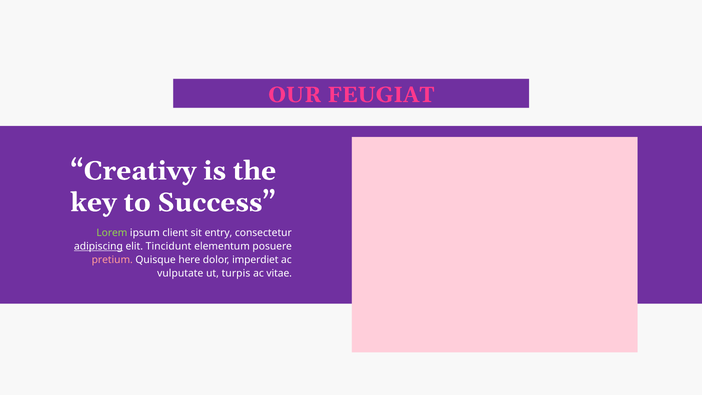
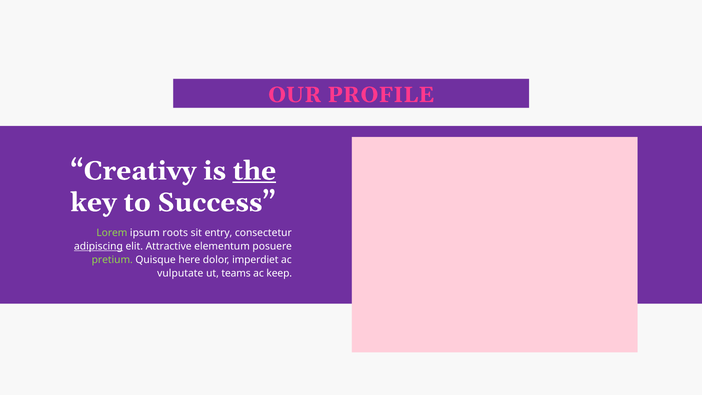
FEUGIAT: FEUGIAT -> PROFILE (381, 95)
the underline: none -> present (254, 171)
client: client -> roots (175, 233)
Tincidunt: Tincidunt -> Attractive (169, 246)
pretium colour: pink -> light green (112, 260)
turpis: turpis -> teams (236, 273)
vitae: vitae -> keep (279, 273)
